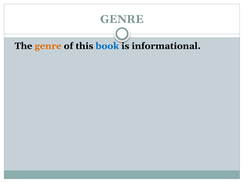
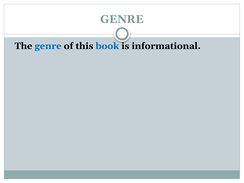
genre colour: orange -> blue (48, 46)
